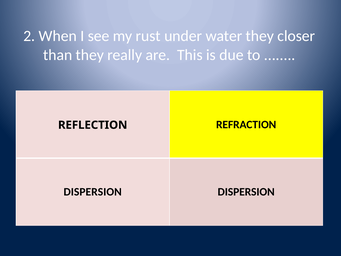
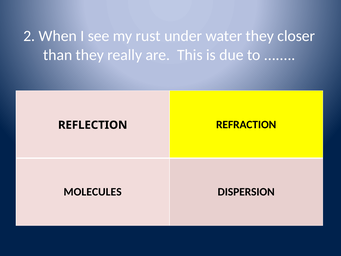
DISPERSION: DISPERSION -> MOLECULES (93, 192)
